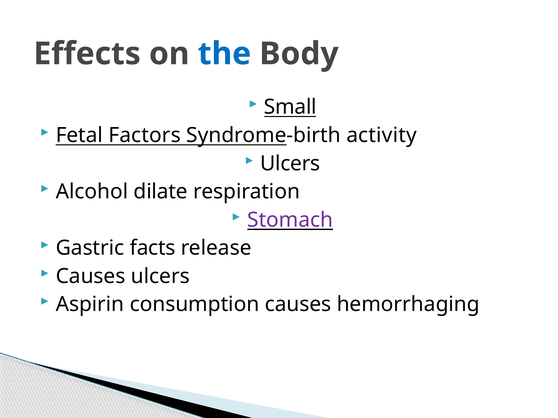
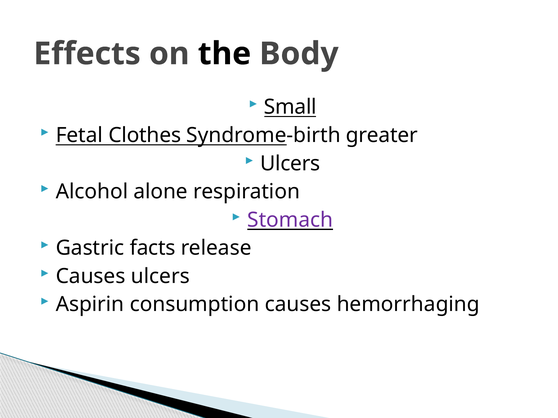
the colour: blue -> black (224, 54)
Factors: Factors -> Clothes (145, 135)
activity: activity -> greater (382, 135)
dilate: dilate -> alone (161, 192)
